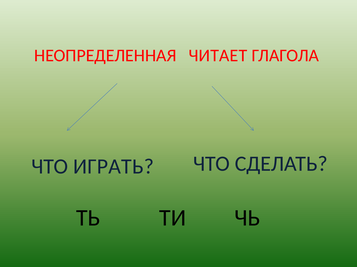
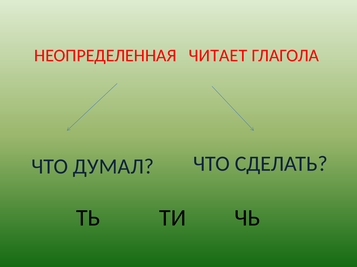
ИГРАТЬ: ИГРАТЬ -> ДУМАЛ (114, 167)
